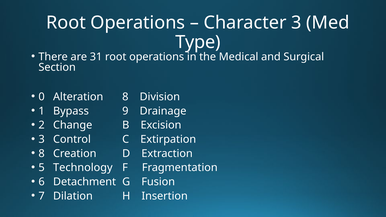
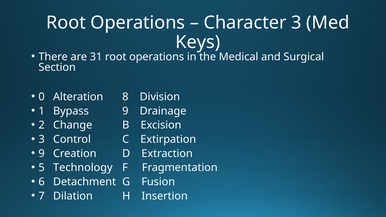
Type: Type -> Keys (198, 42)
8: 8 -> 9 (42, 154)
